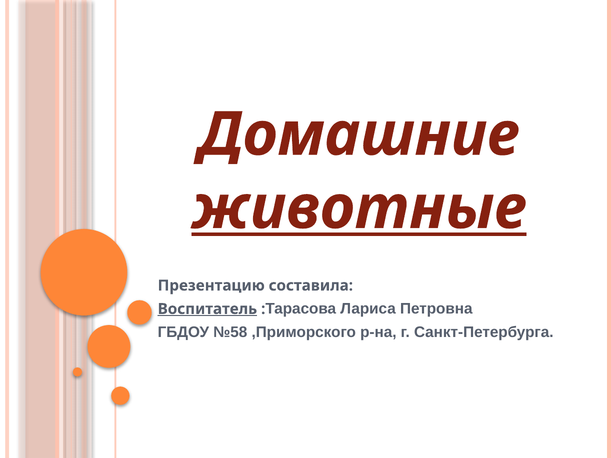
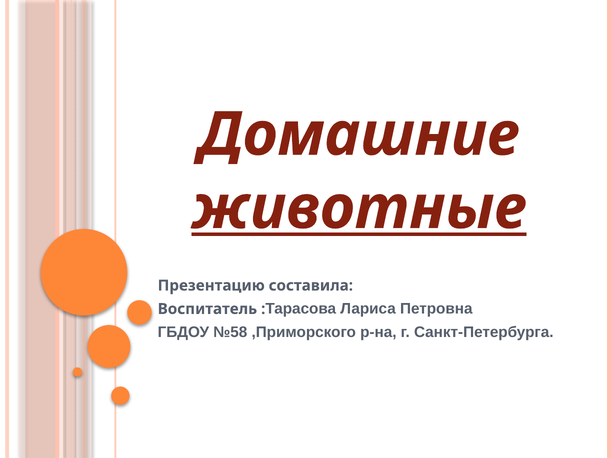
Воспитатель underline: present -> none (207, 309)
